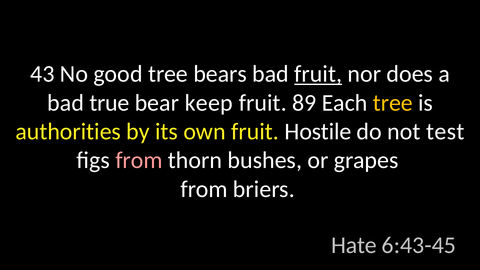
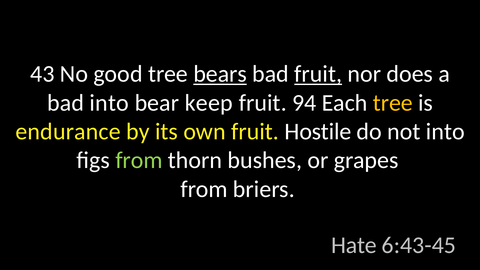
bears underline: none -> present (220, 74)
bad true: true -> into (109, 103)
89: 89 -> 94 (304, 103)
authorities: authorities -> endurance (68, 132)
not test: test -> into (445, 132)
from colour: pink -> light green (139, 160)
